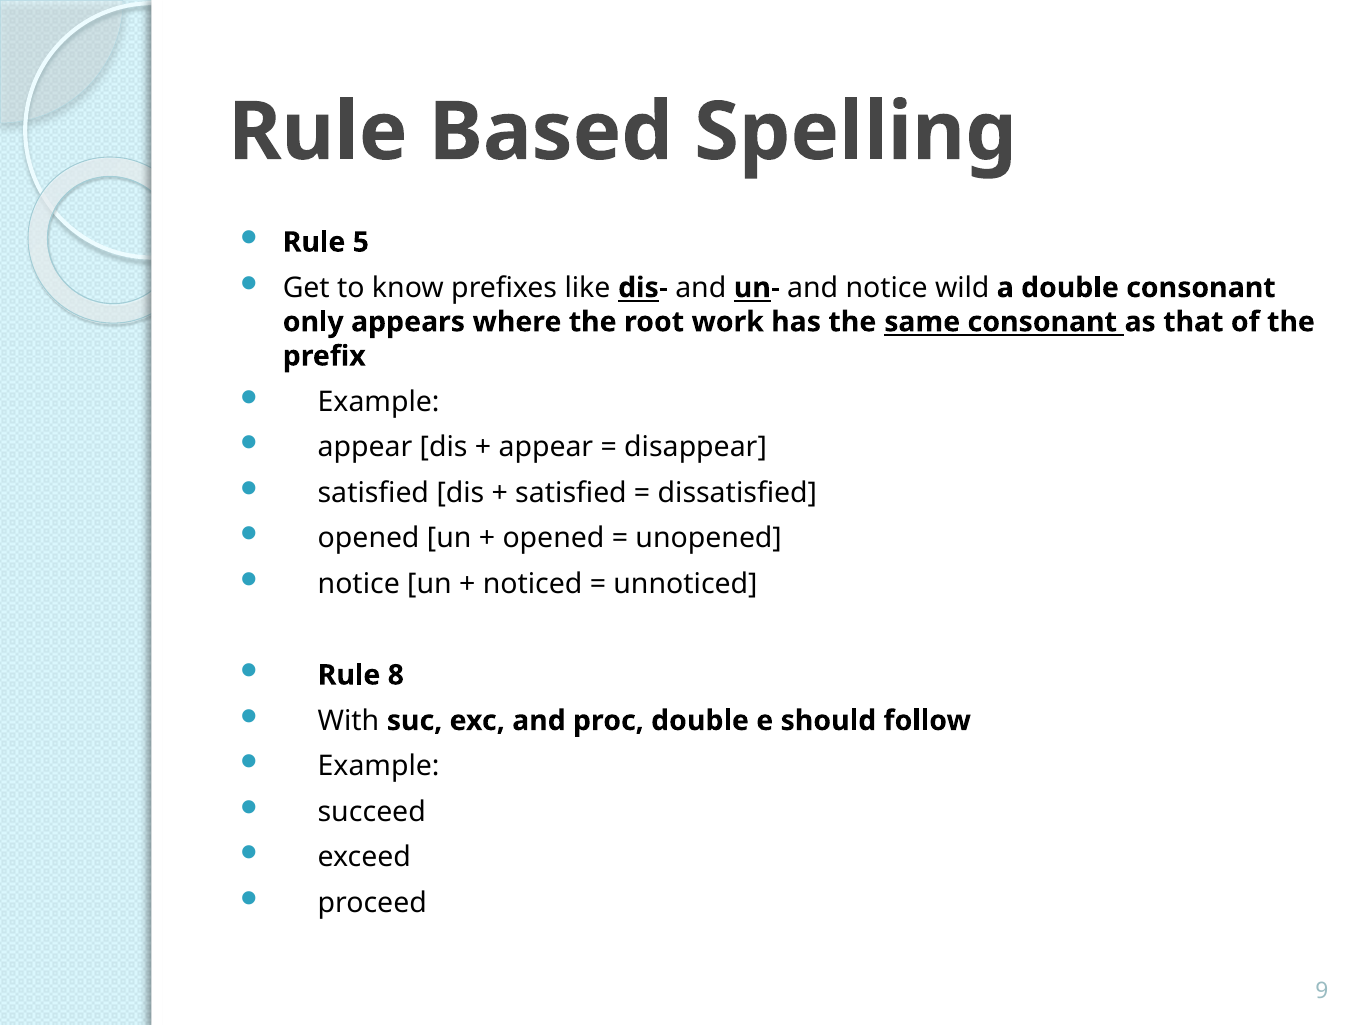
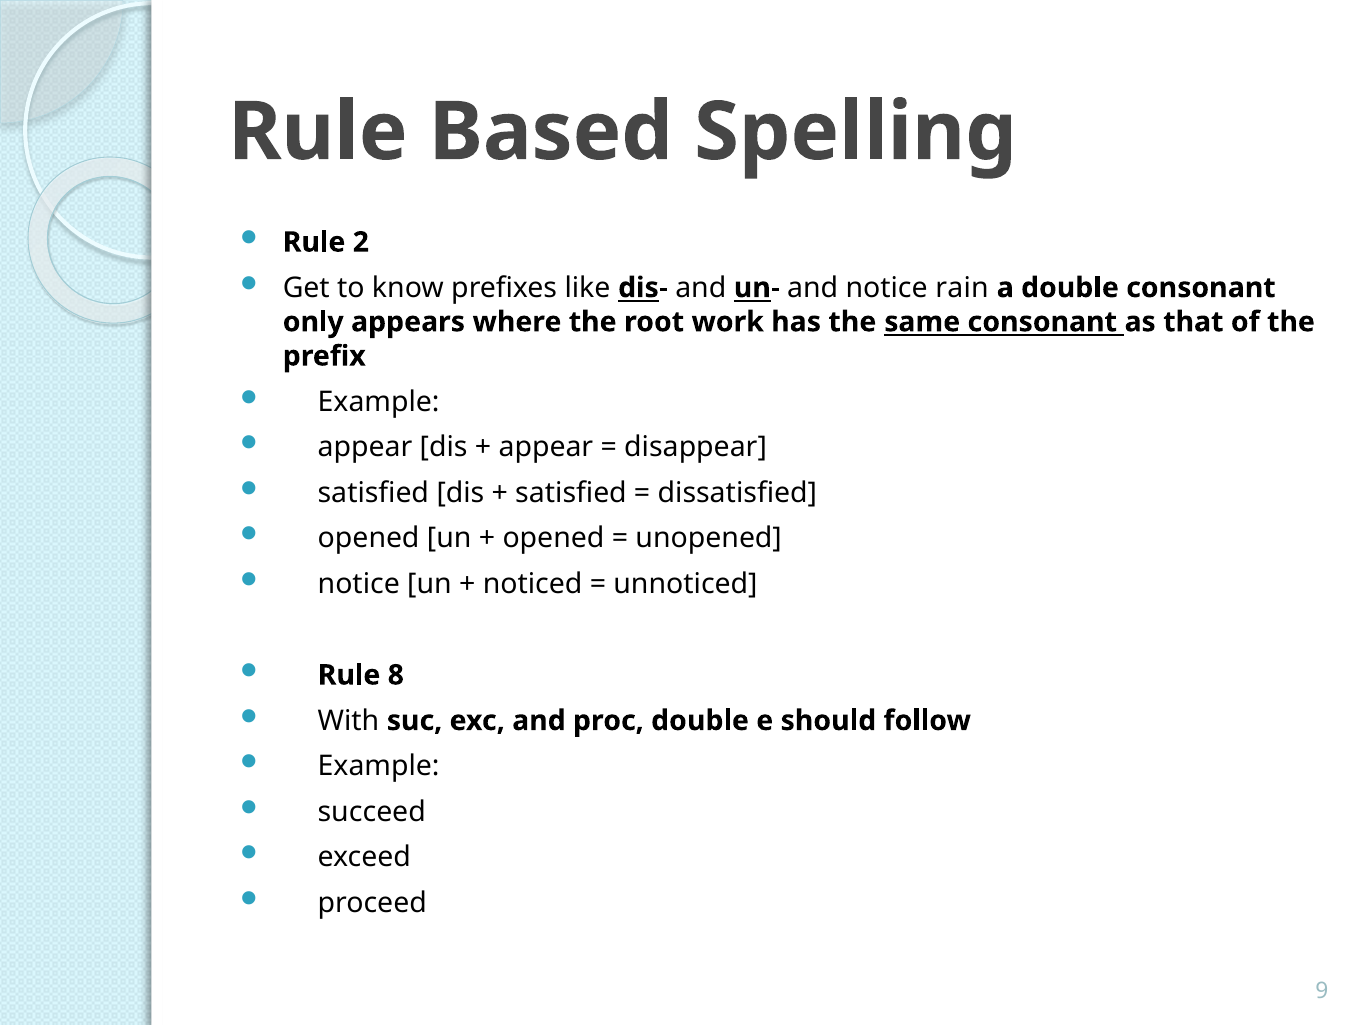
5: 5 -> 2 (361, 242)
wild: wild -> rain (962, 288)
